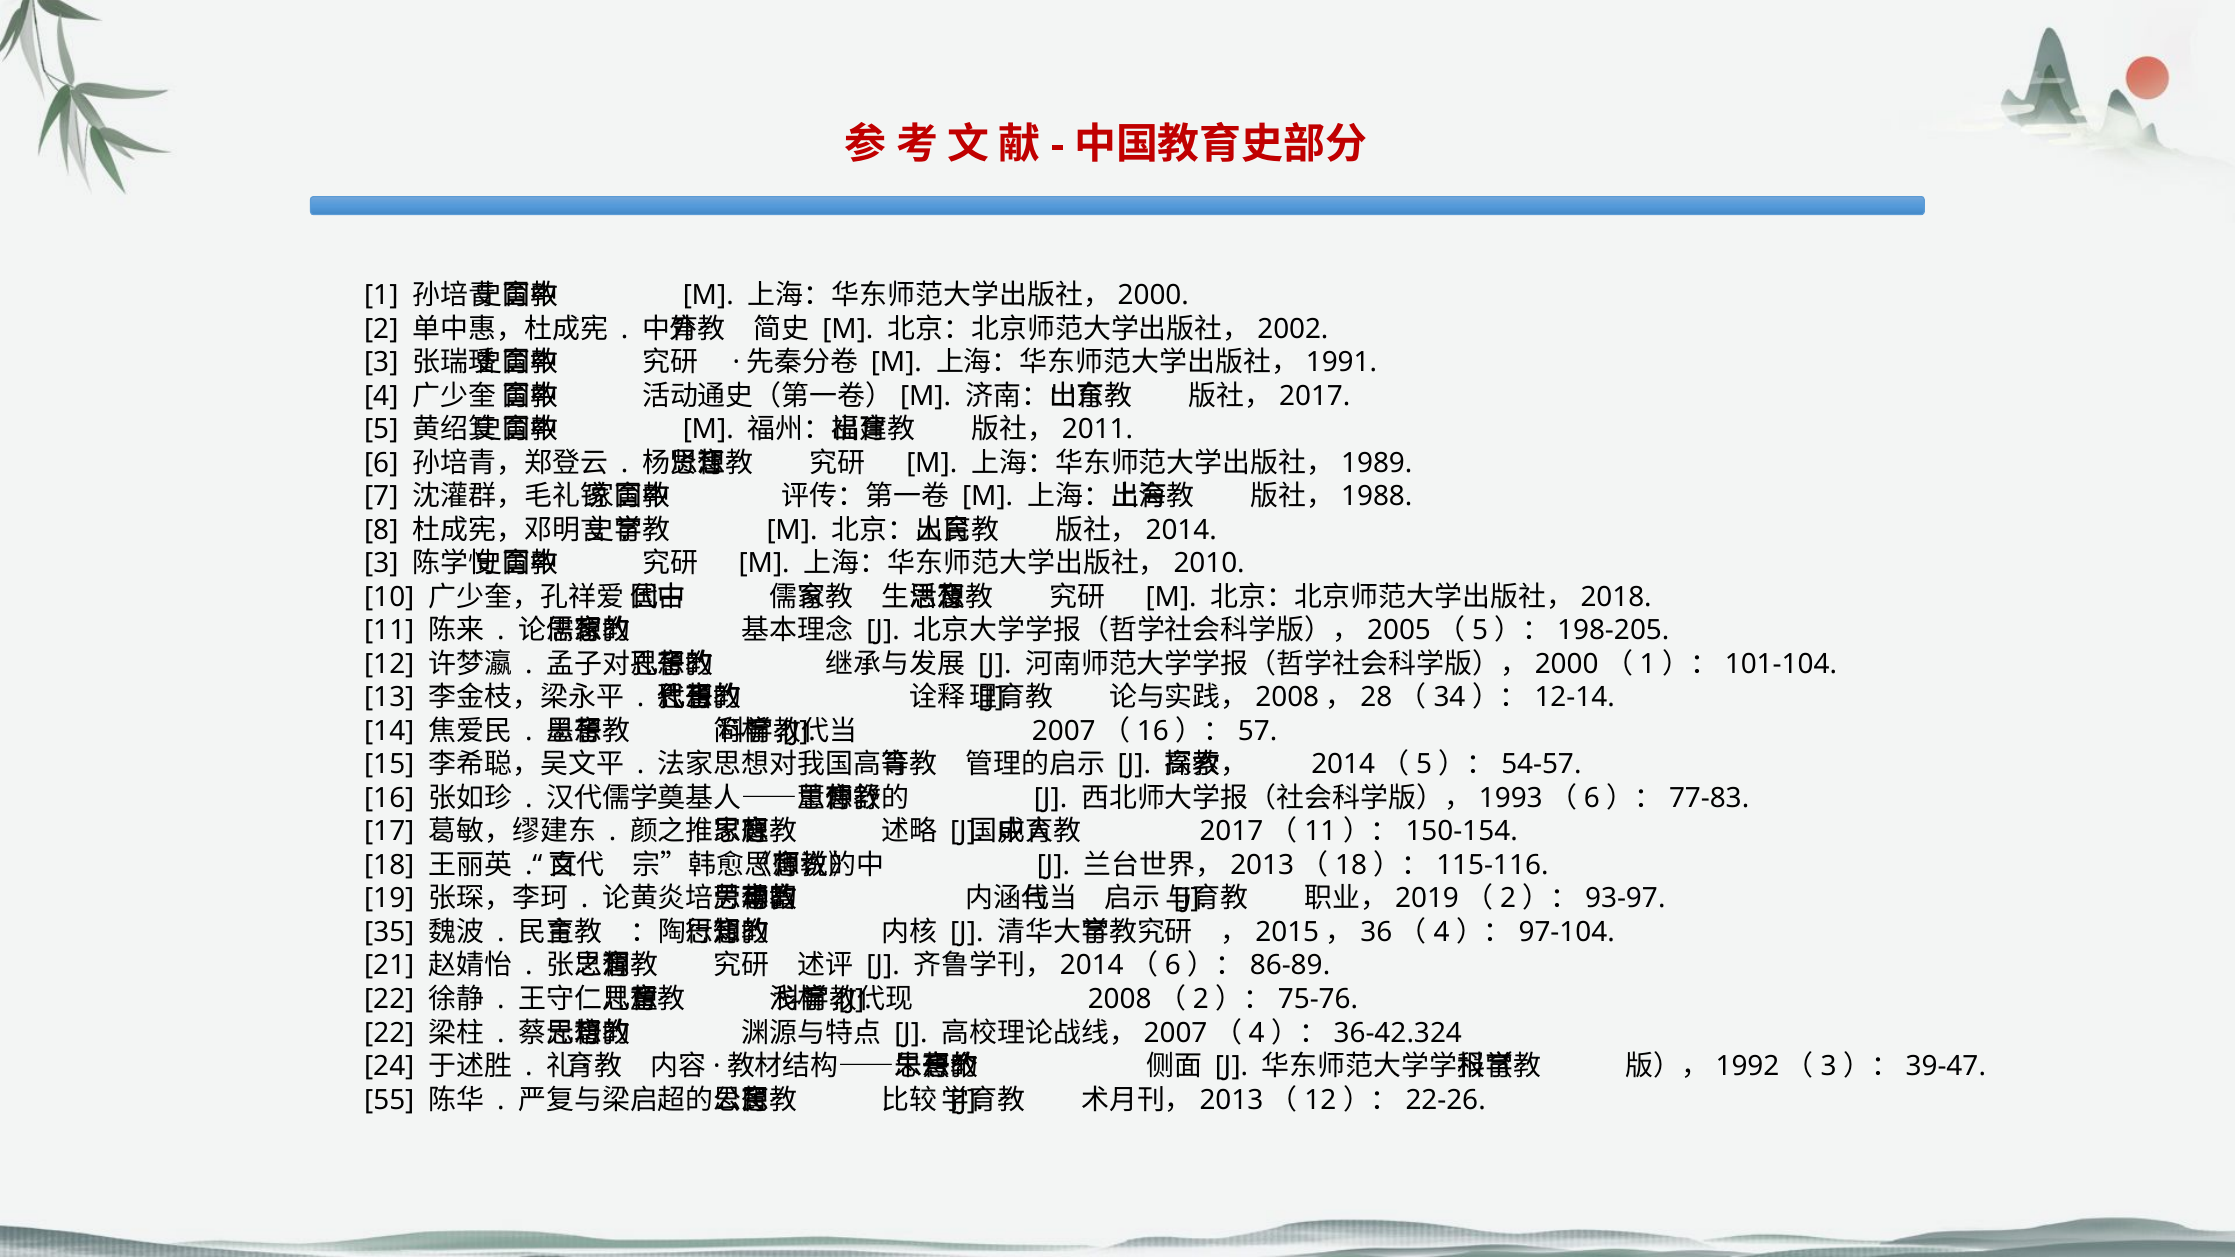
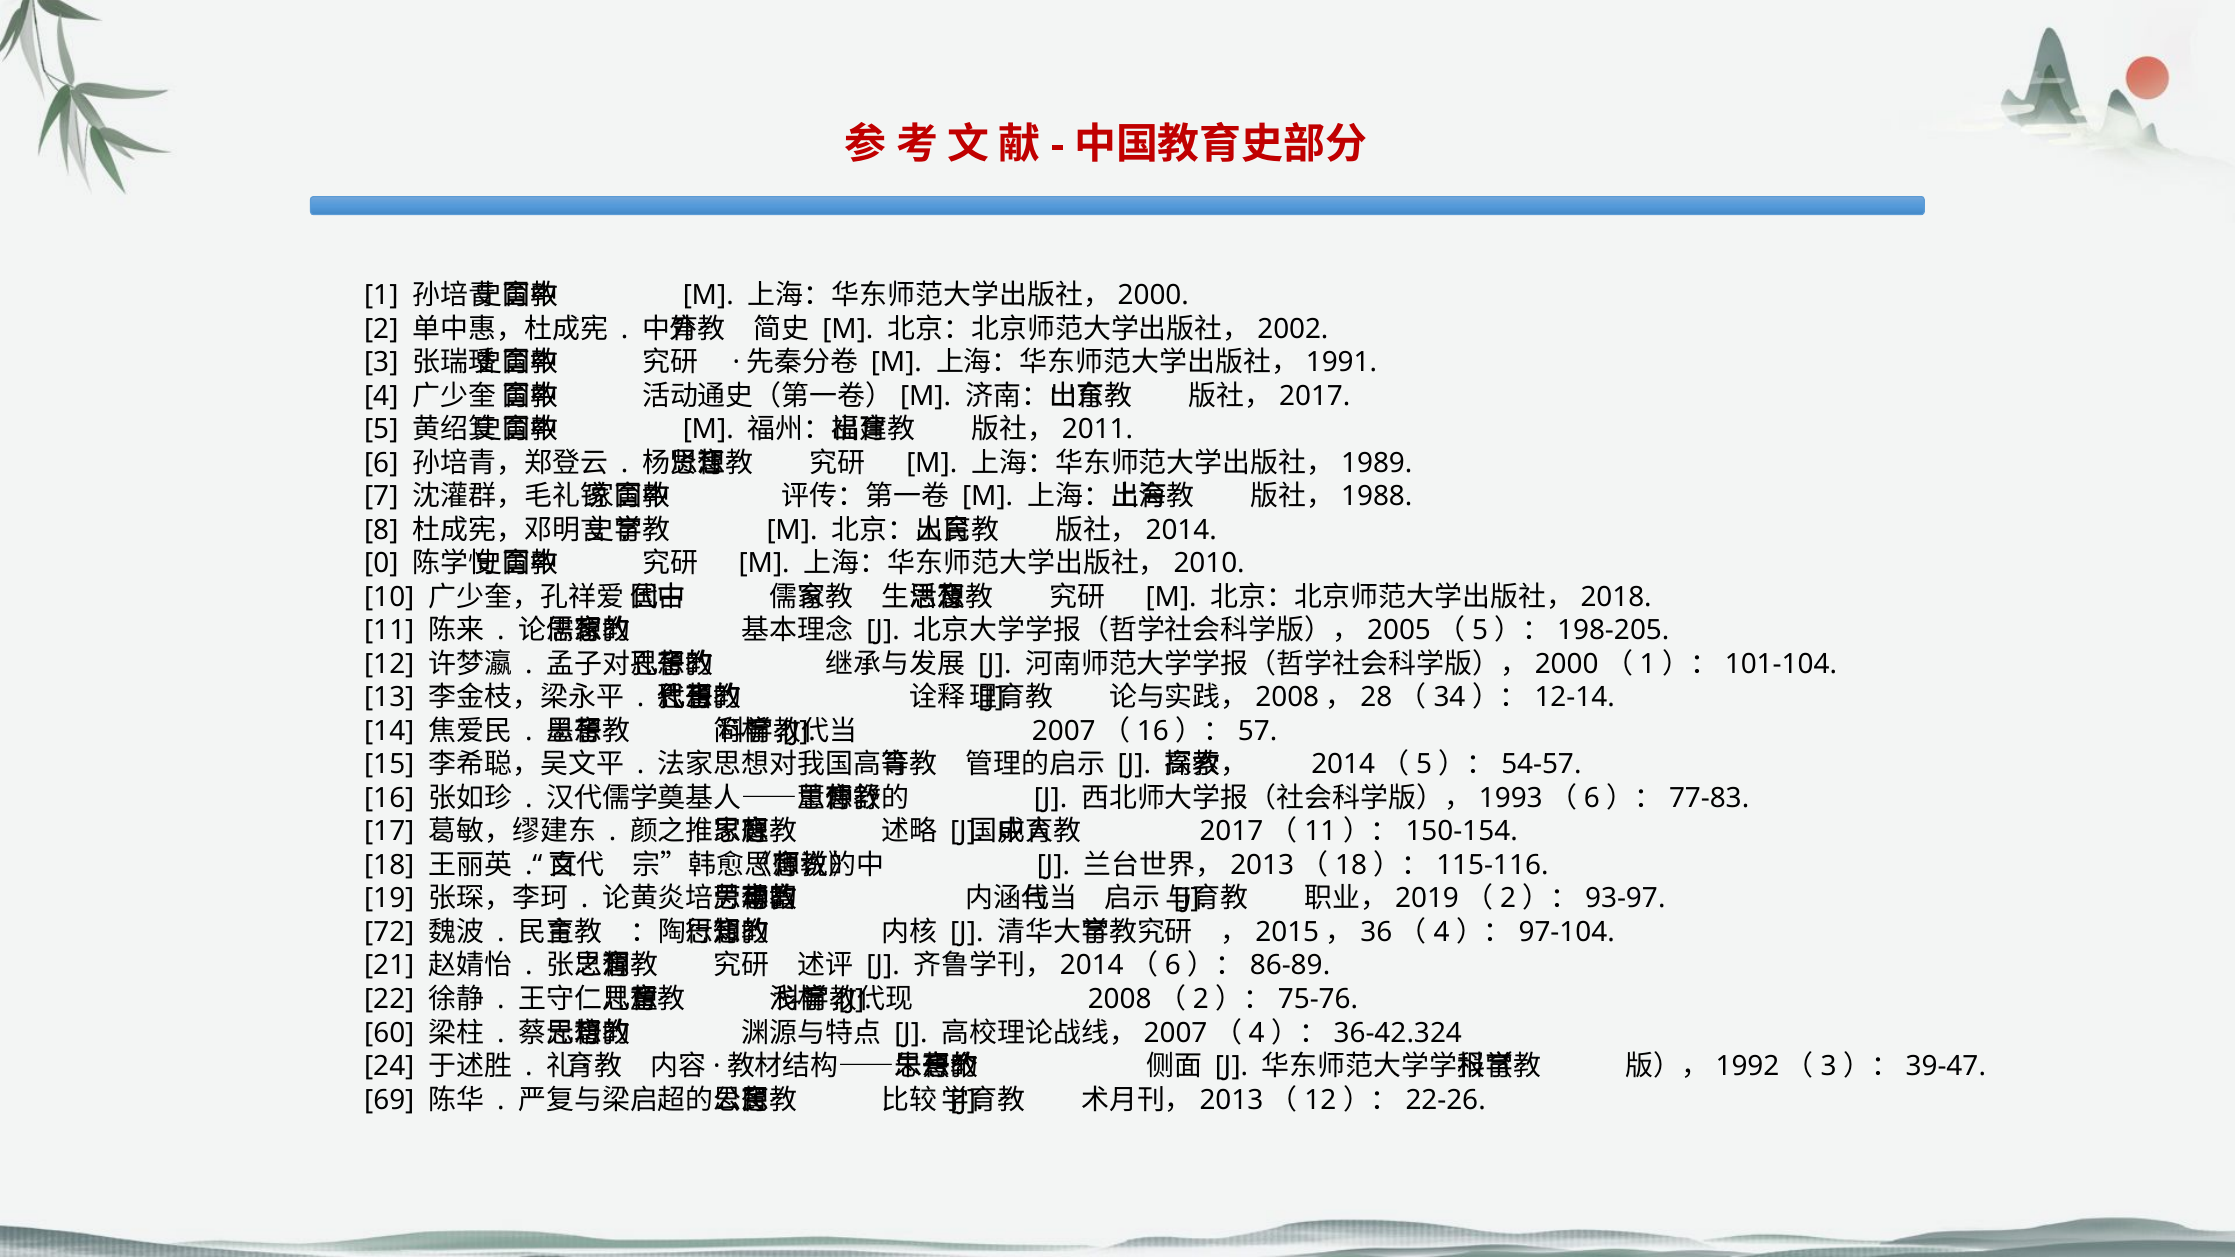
3: 3 -> 0 (381, 564)
35: 35 -> 72 (389, 932)
22: 22 -> 60 (389, 1033)
55: 55 -> 69 (389, 1100)
